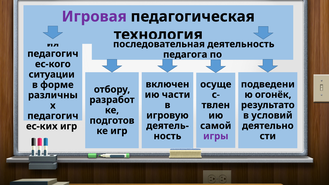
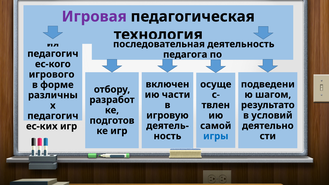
ситуации: ситуации -> игрового (52, 74)
огонёк: огонёк -> шагом (273, 95)
игры colour: purple -> blue (216, 136)
